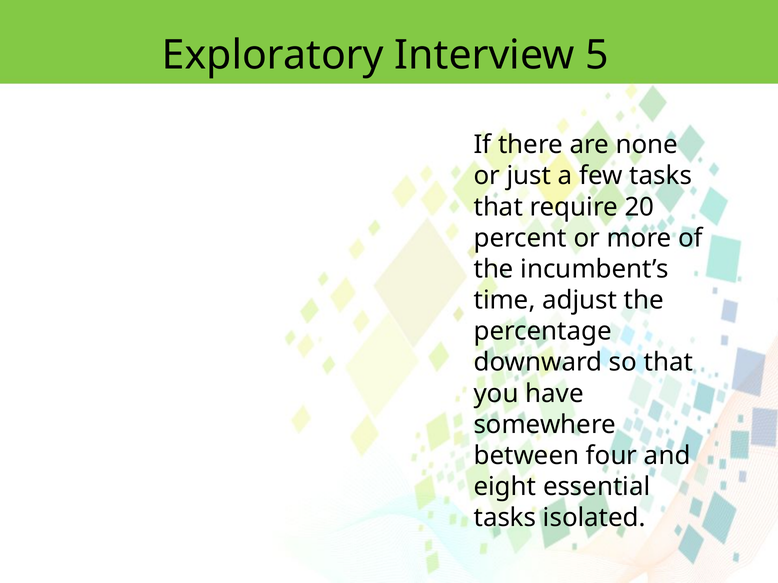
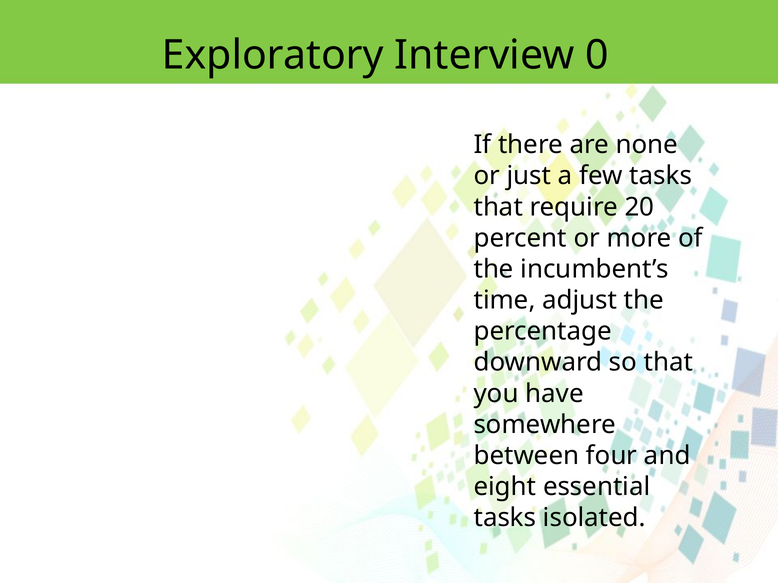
5: 5 -> 0 (597, 55)
